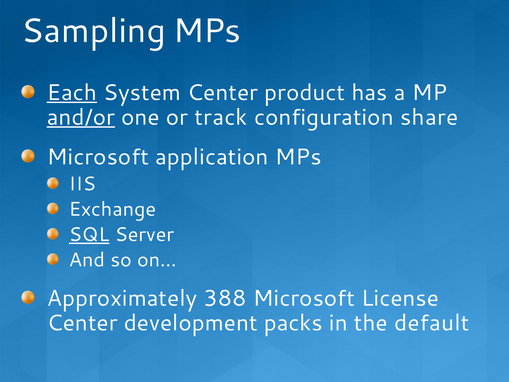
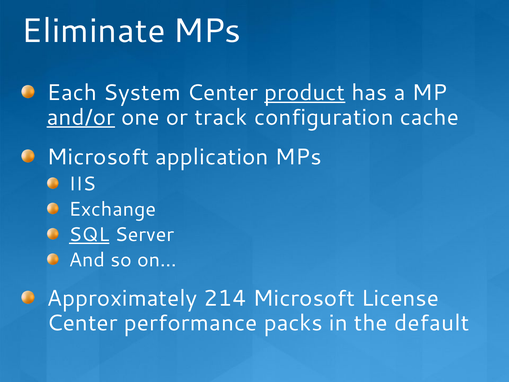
Sampling: Sampling -> Eliminate (93, 31)
Each underline: present -> none (72, 93)
product underline: none -> present (305, 93)
share: share -> cache (429, 117)
388: 388 -> 214 (225, 298)
development: development -> performance (191, 323)
